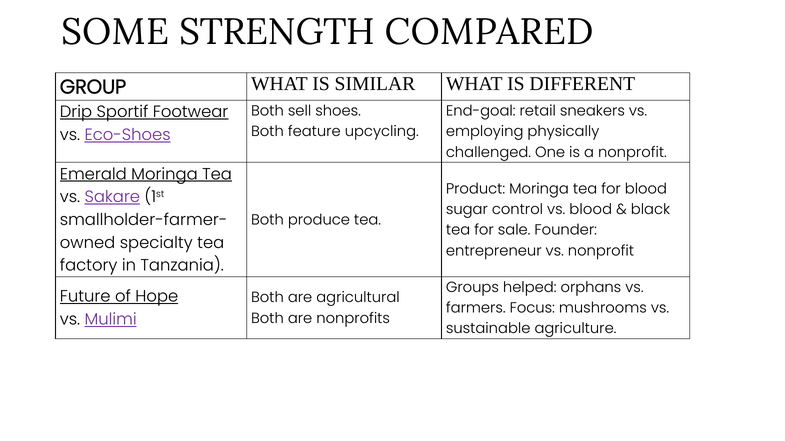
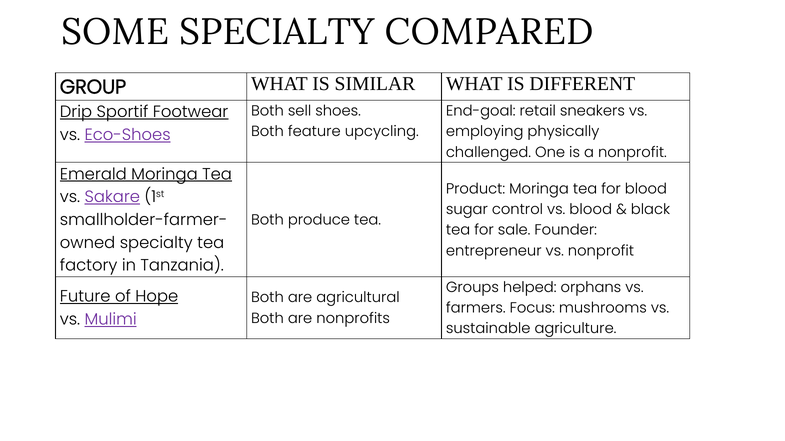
SOME STRENGTH: STRENGTH -> SPECIALTY (277, 32)
